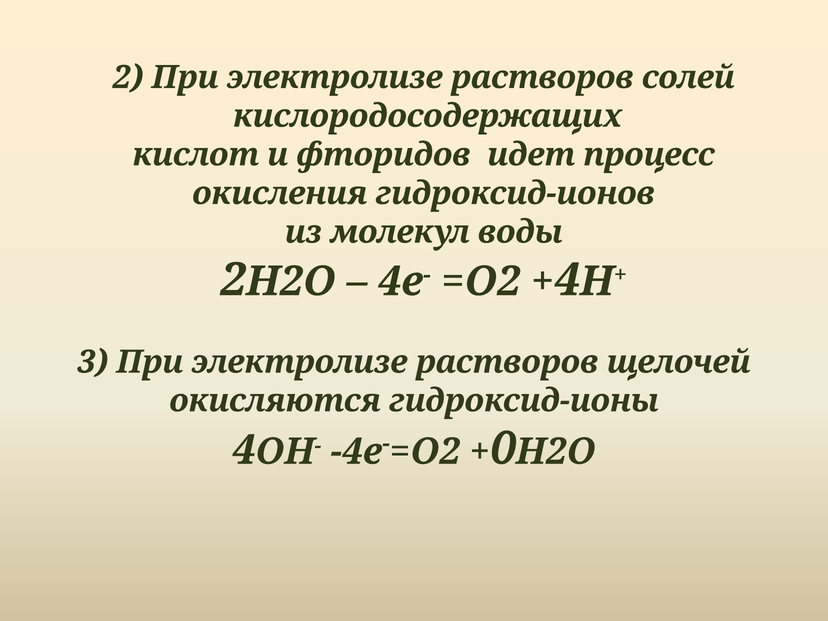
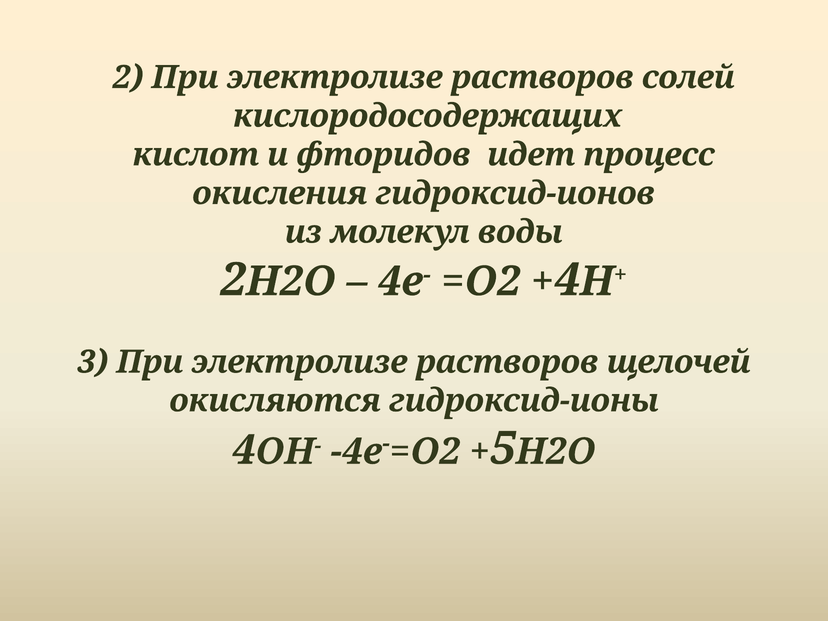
0: 0 -> 5 (503, 449)
